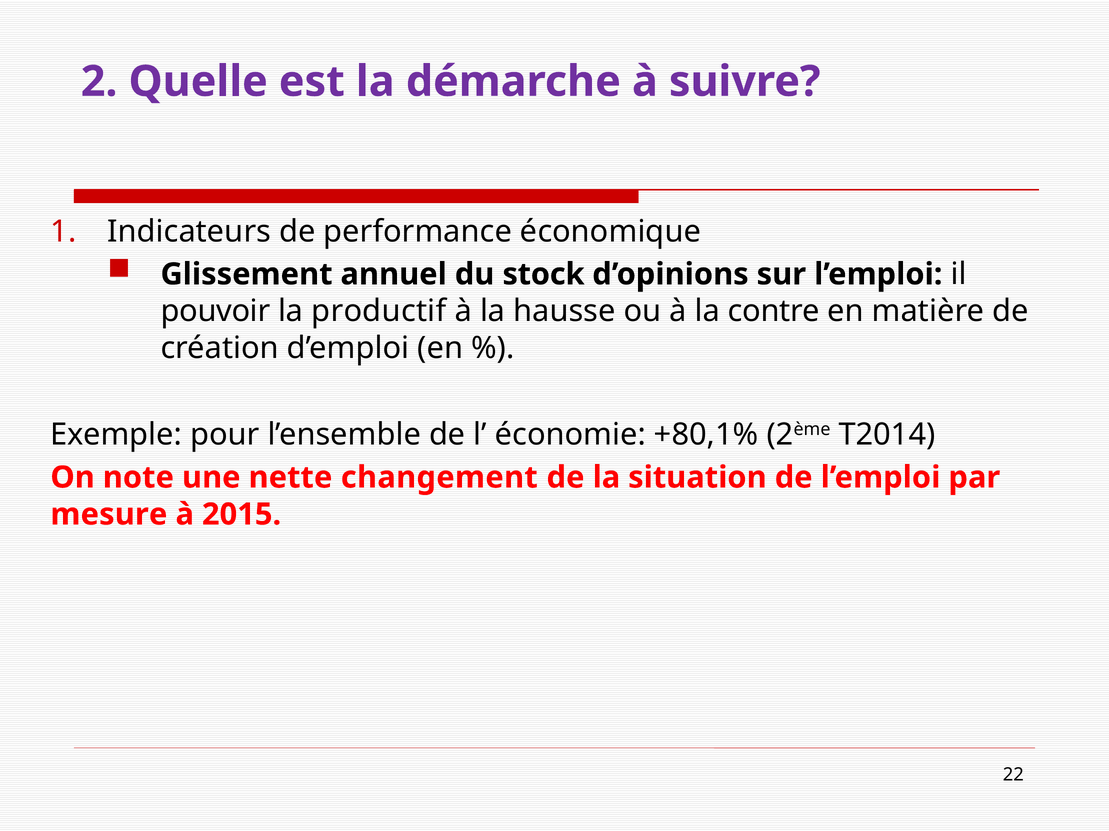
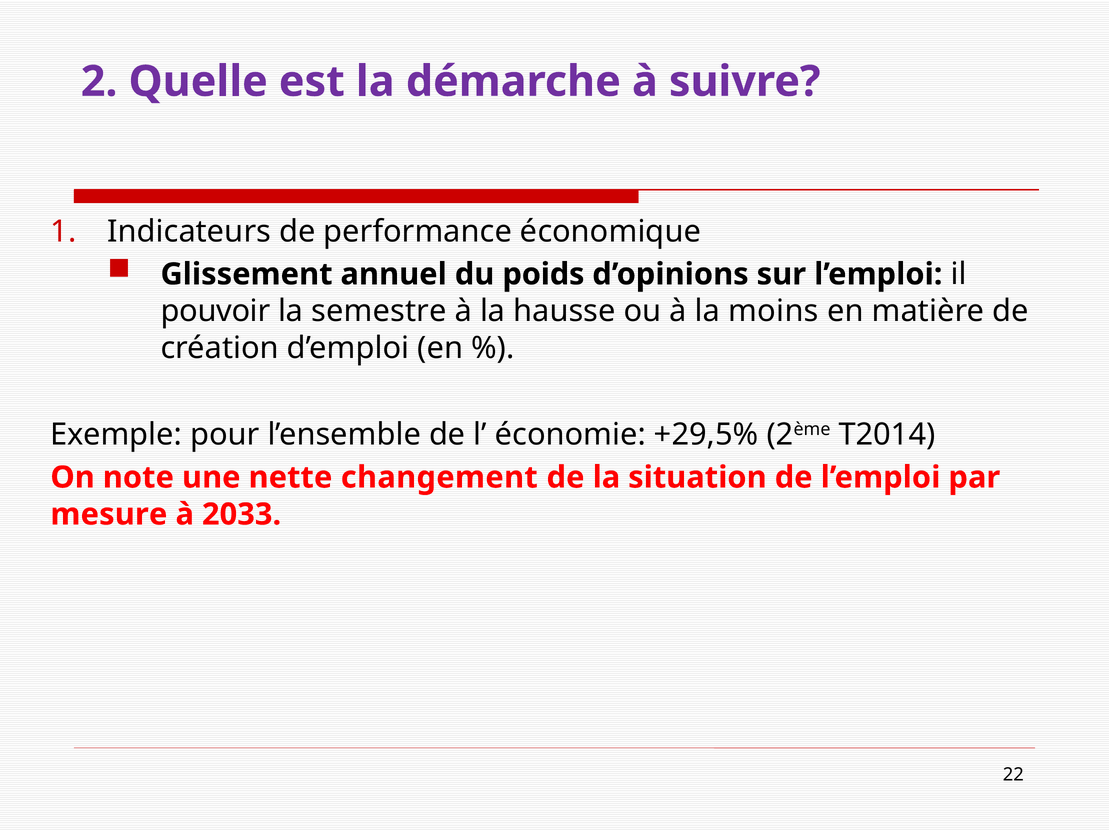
stock: stock -> poids (543, 275)
productif: productif -> semestre (379, 311)
contre: contre -> moins (773, 311)
+80,1%: +80,1% -> +29,5% (706, 435)
2015: 2015 -> 2033 (242, 515)
